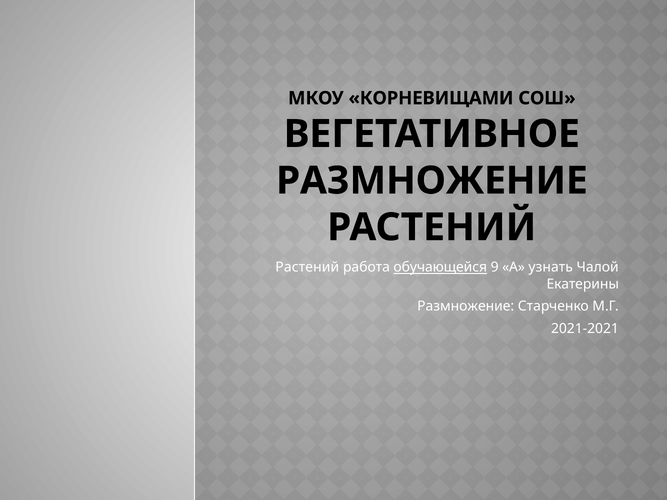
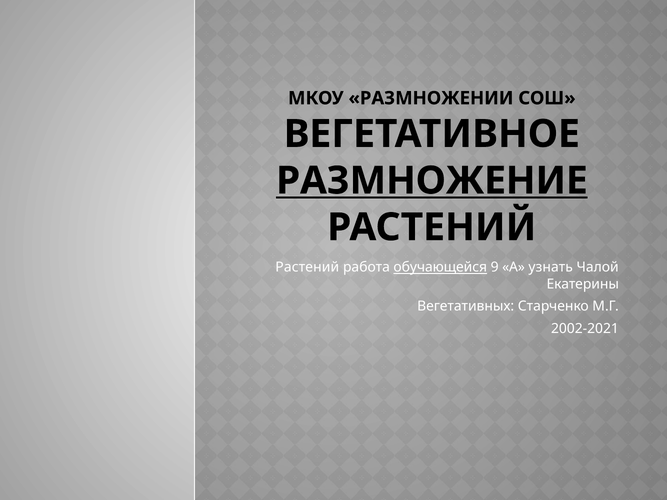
КОРНЕВИЩАМИ: КОРНЕВИЩАМИ -> РАЗМНОЖЕНИИ (431, 98)
РАЗМНОЖЕНИЕ underline: none -> present (432, 181)
Размножение: Размножение -> Вегетативных (466, 306)
2021-2021: 2021-2021 -> 2002-2021 (585, 329)
